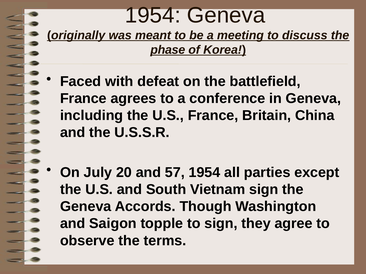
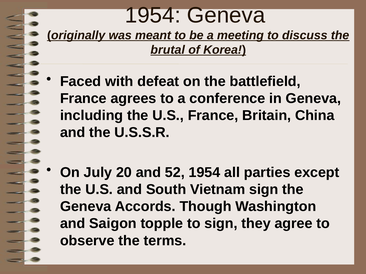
phase: phase -> brutal (168, 50)
57: 57 -> 52 (175, 173)
